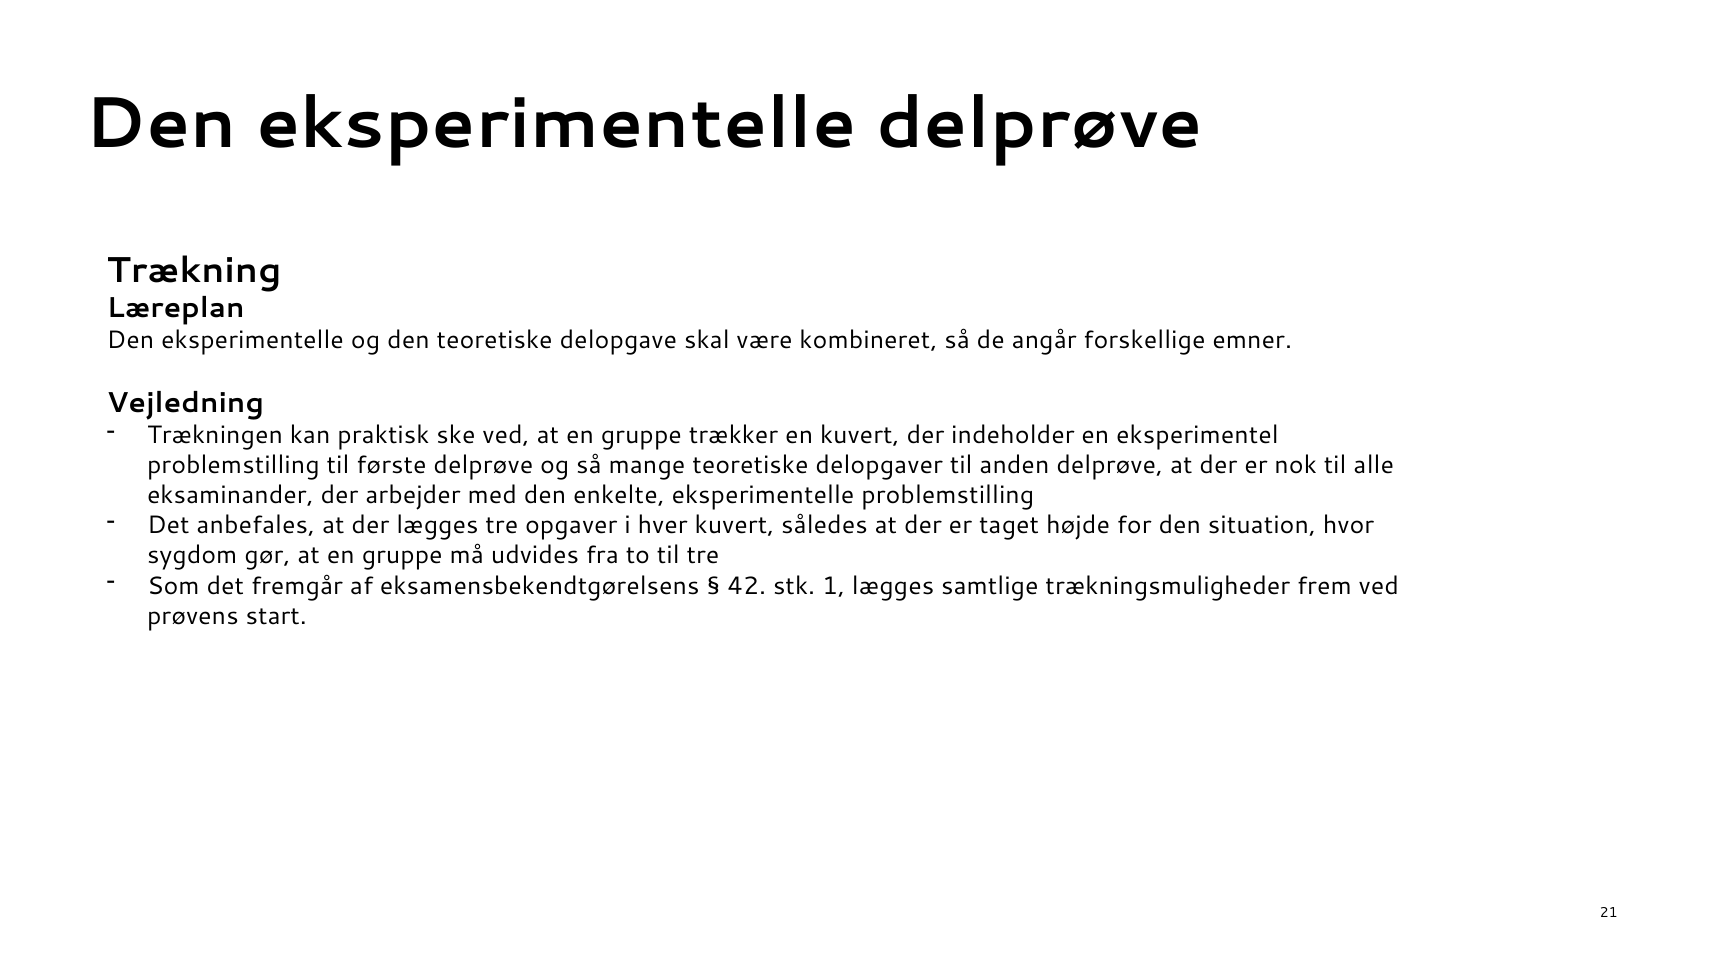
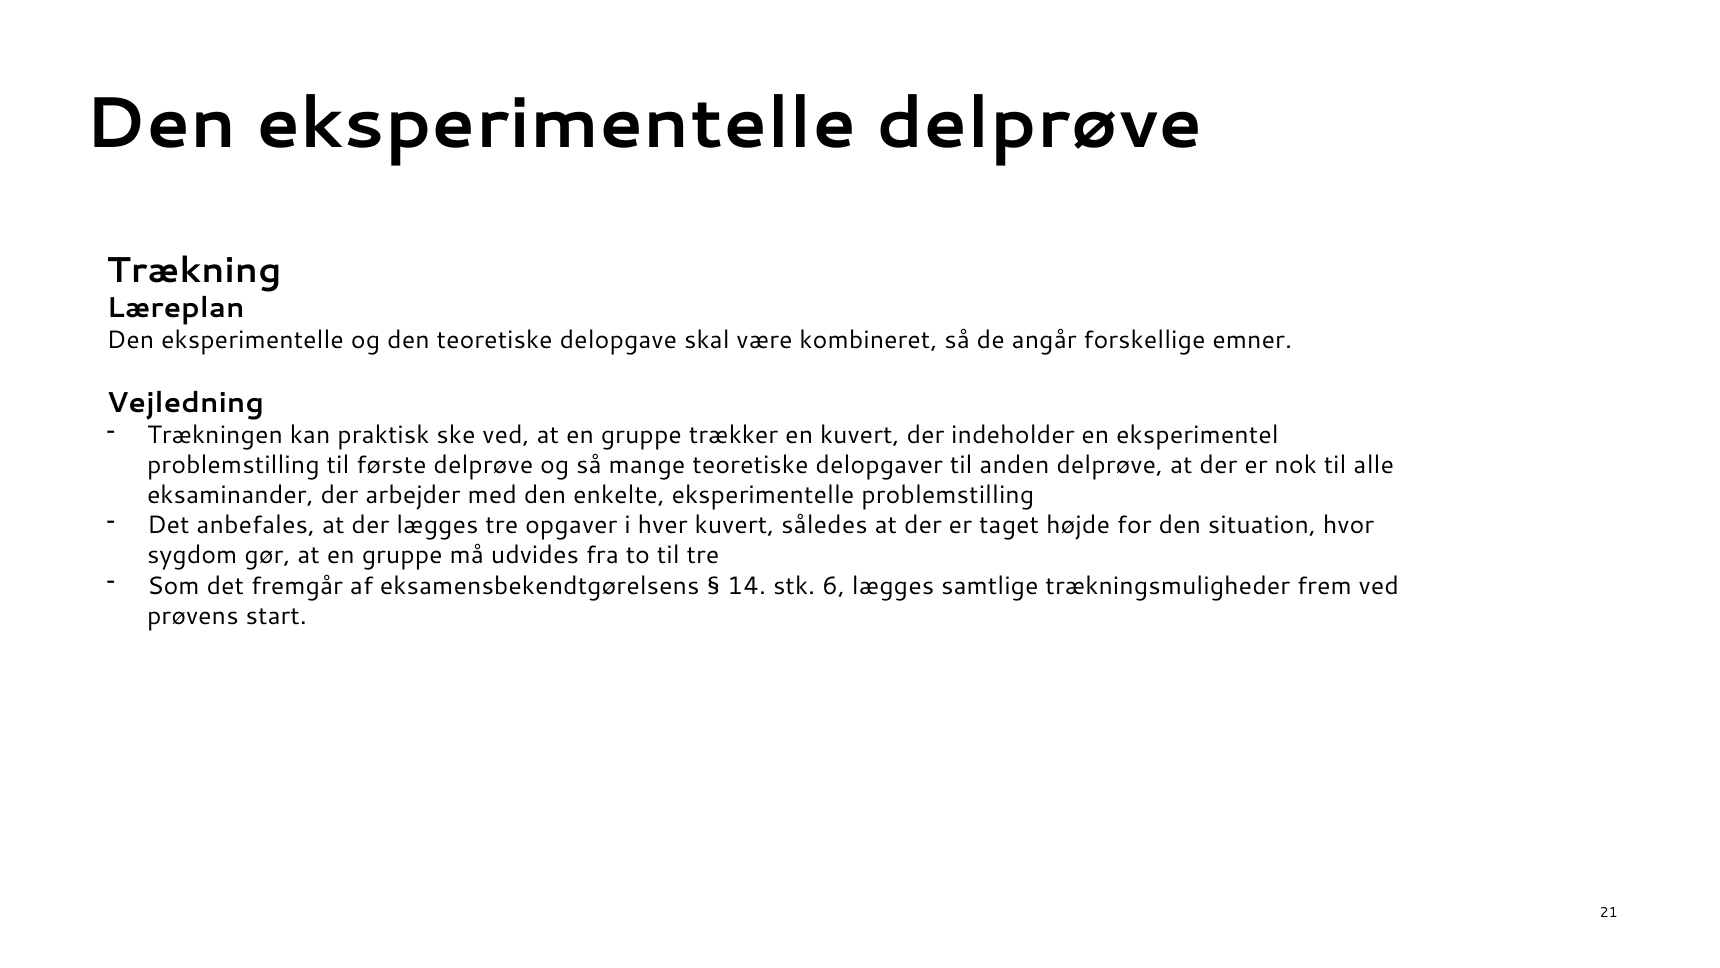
42: 42 -> 14 (747, 585)
1: 1 -> 6 (834, 585)
